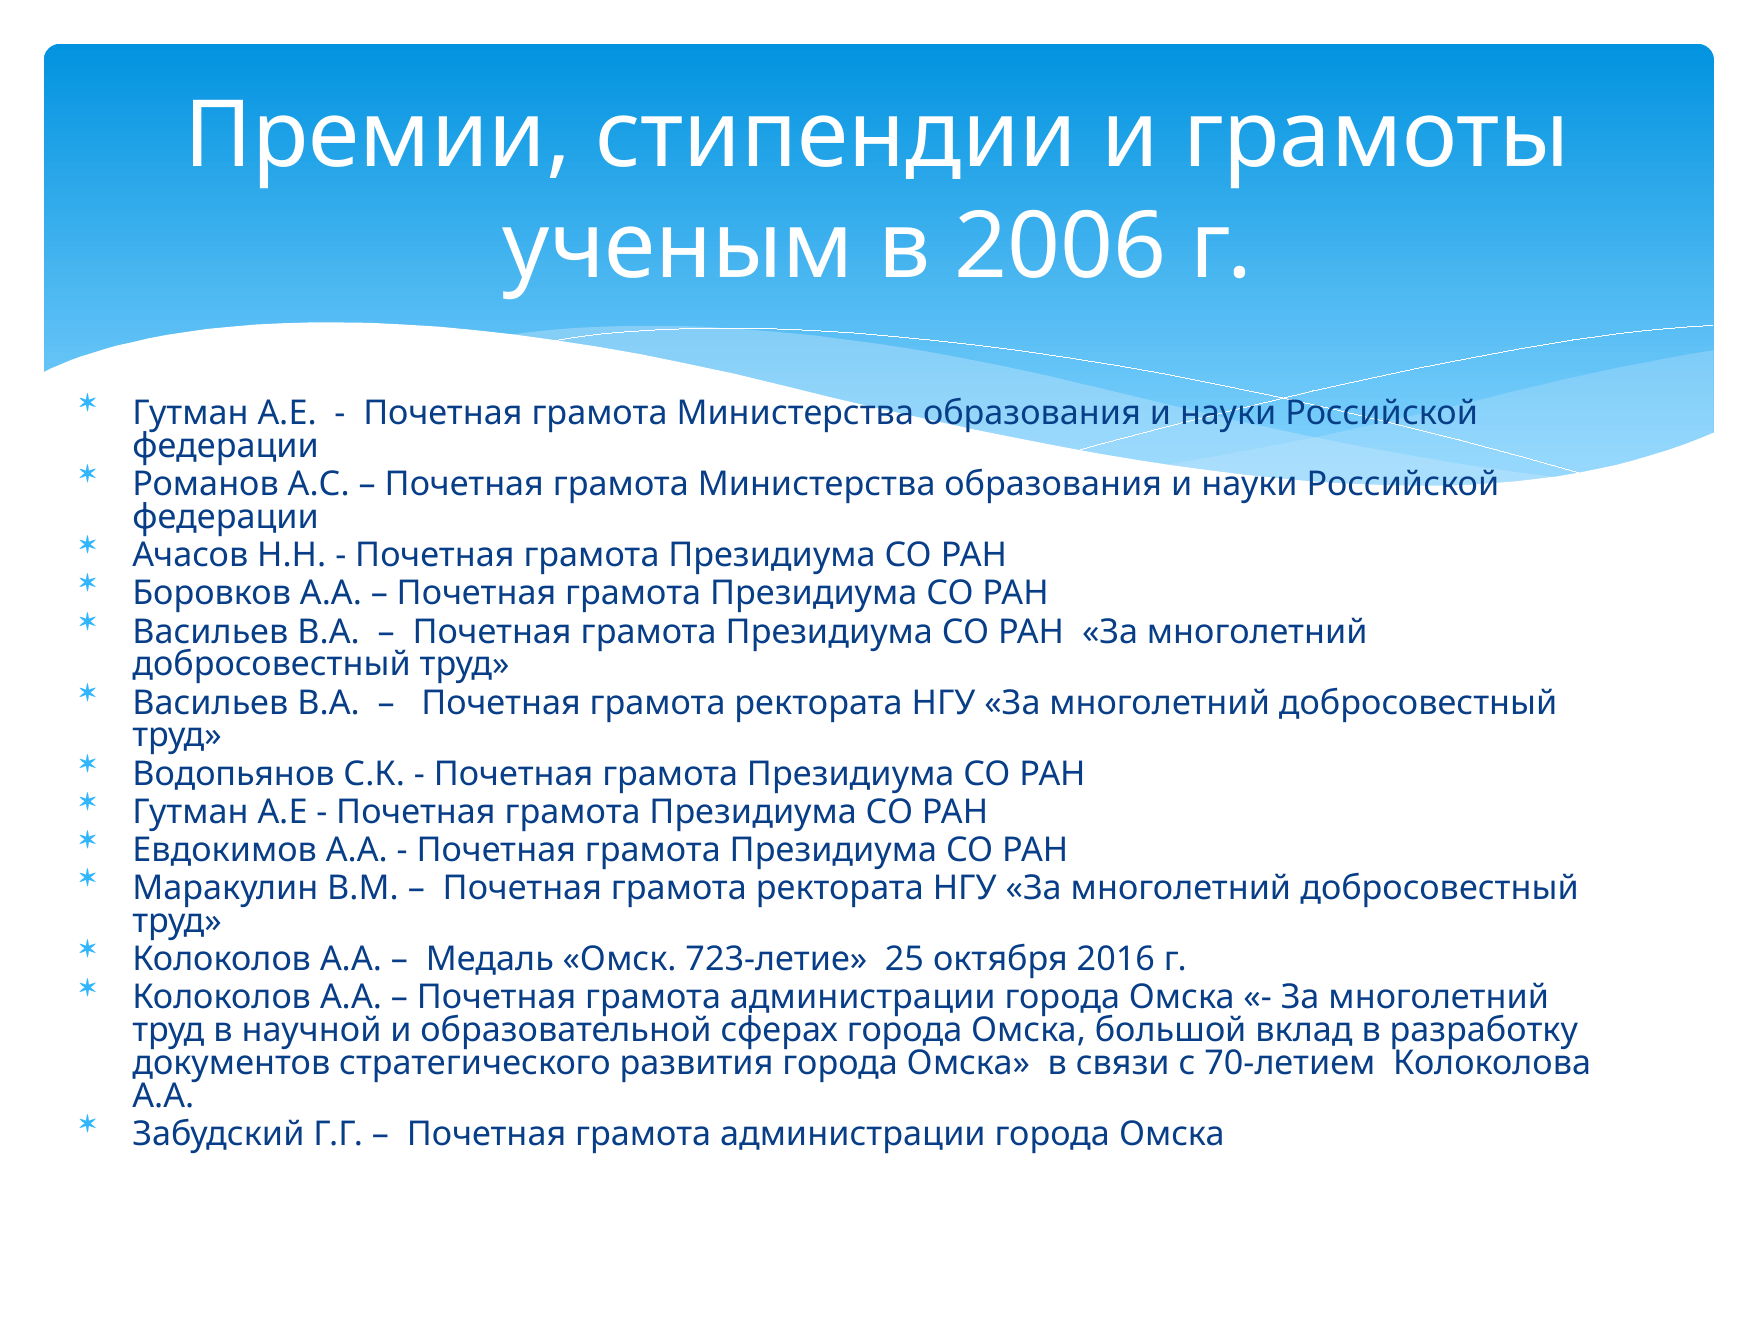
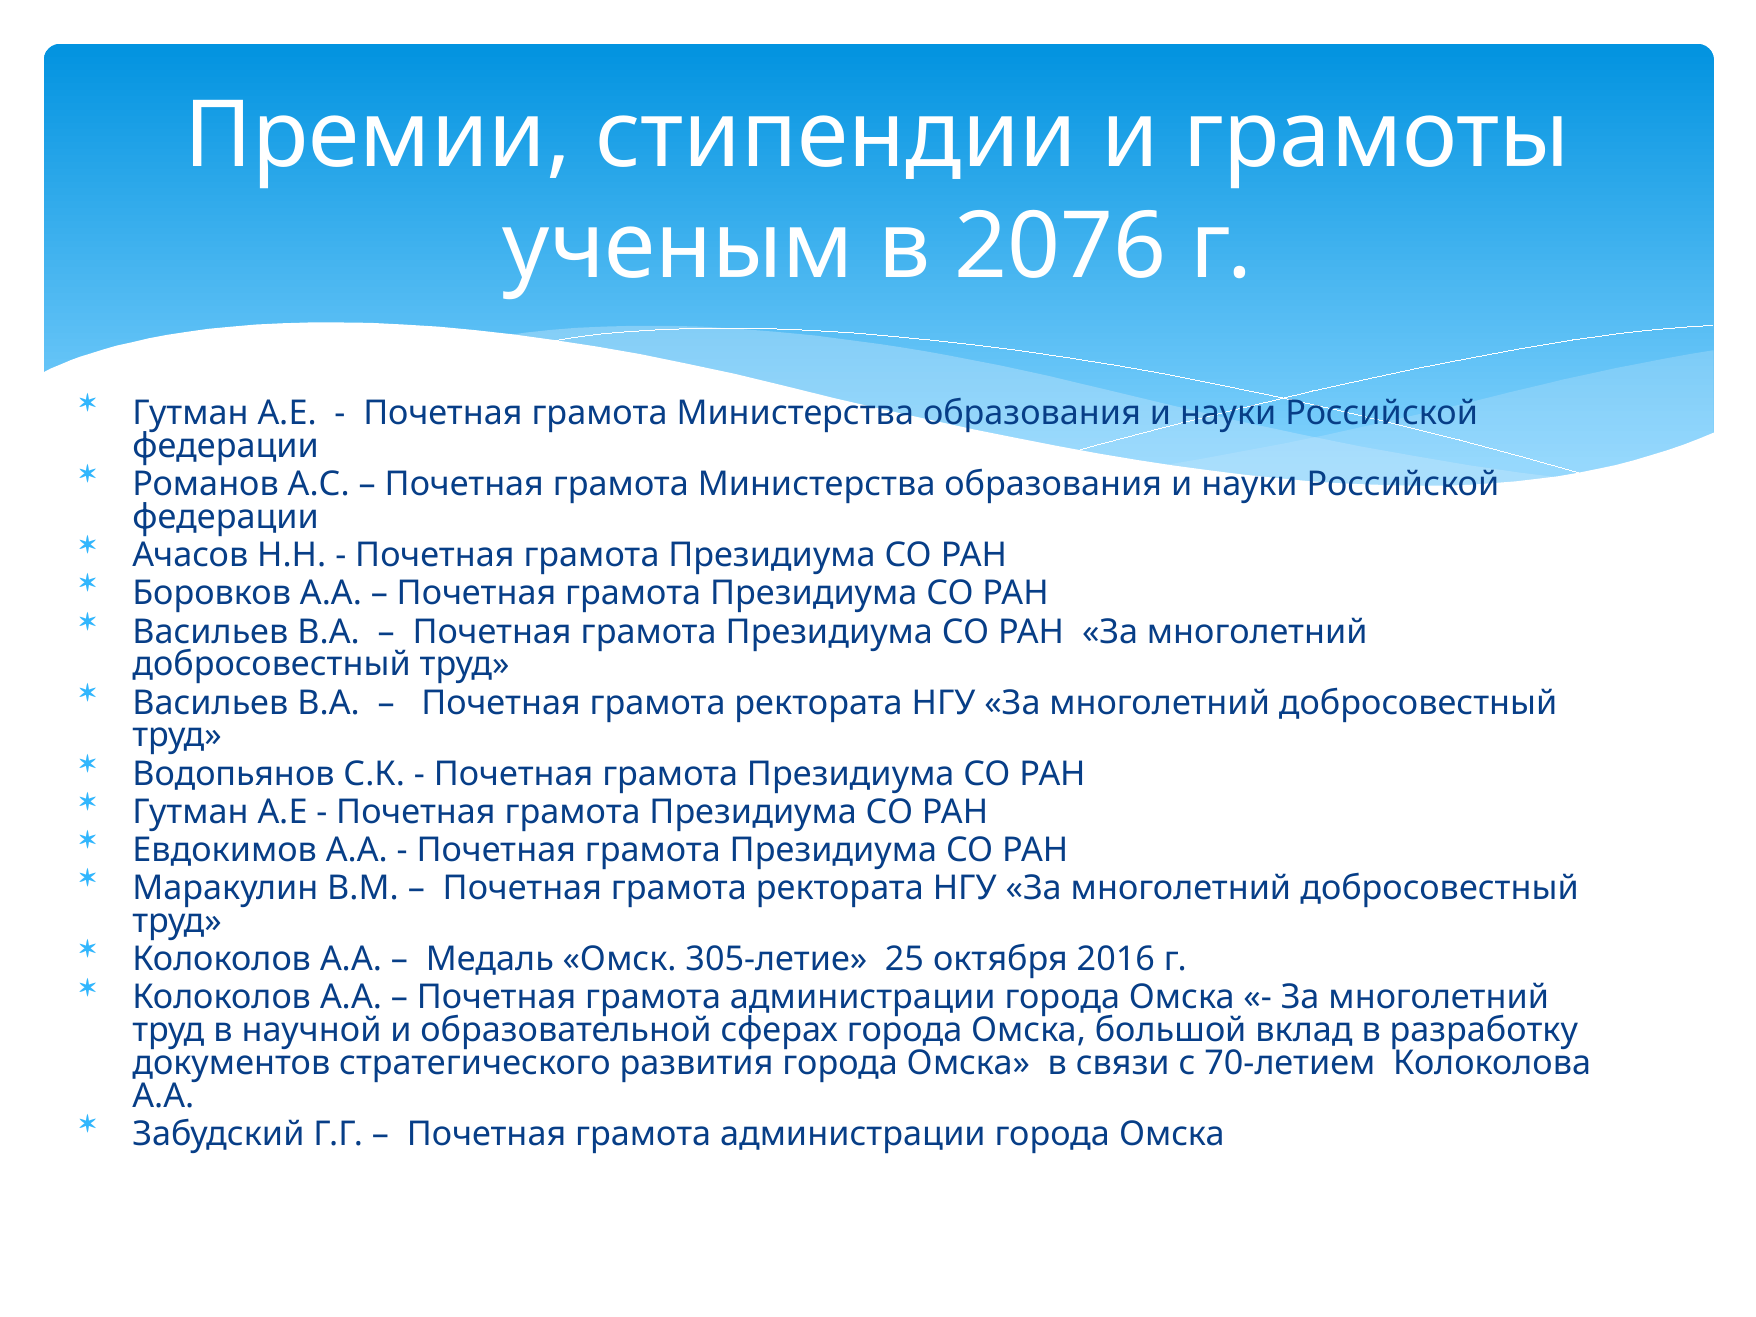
2006: 2006 -> 2076 (1061, 247)
723-летие: 723-летие -> 305-летие (776, 959)
